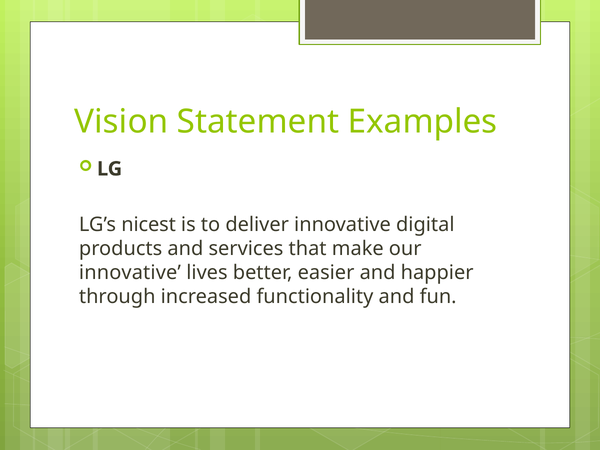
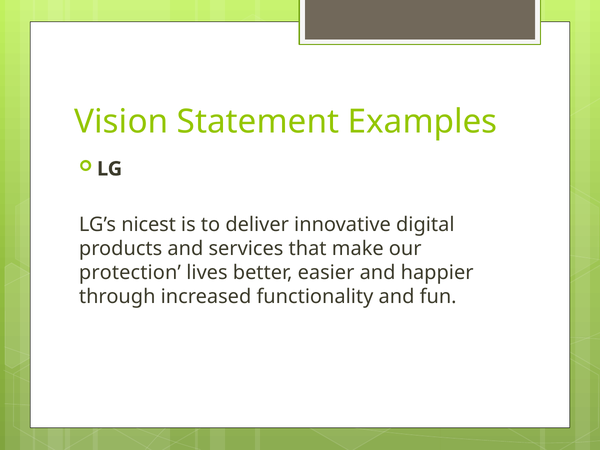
innovative: innovative -> protection (130, 273)
